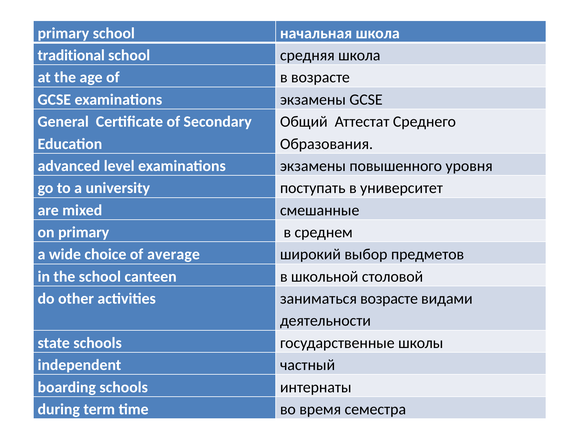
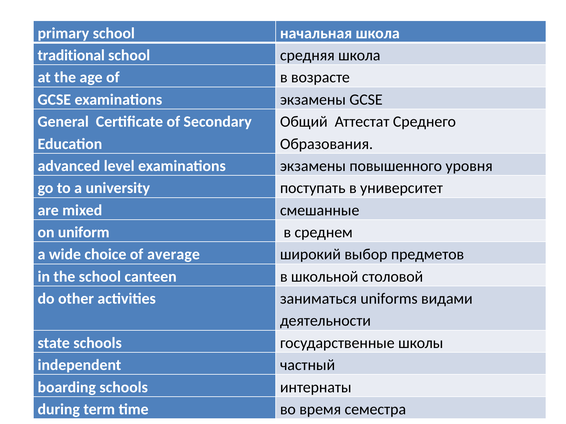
on primary: primary -> uniform (84, 233)
заниматься возрасте: возрасте -> uniforms (389, 299)
